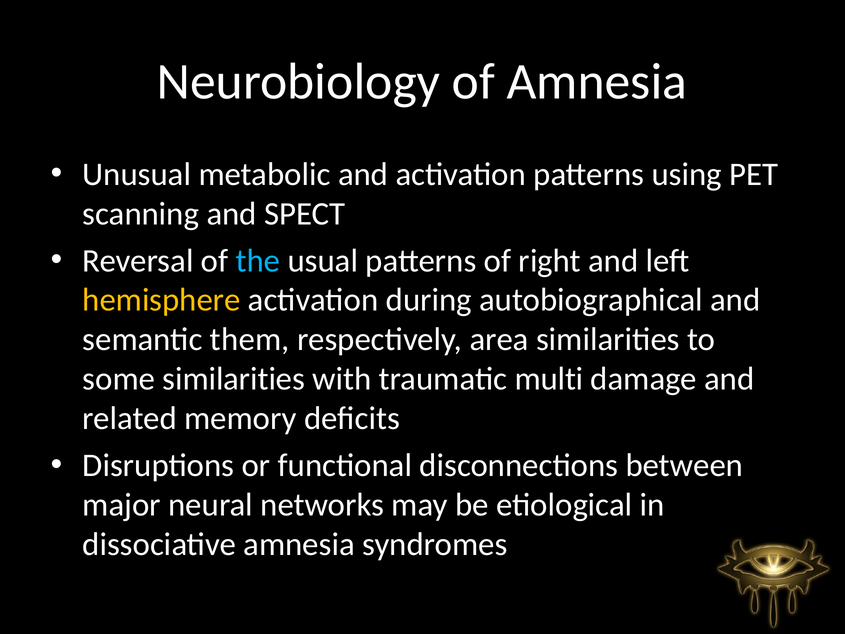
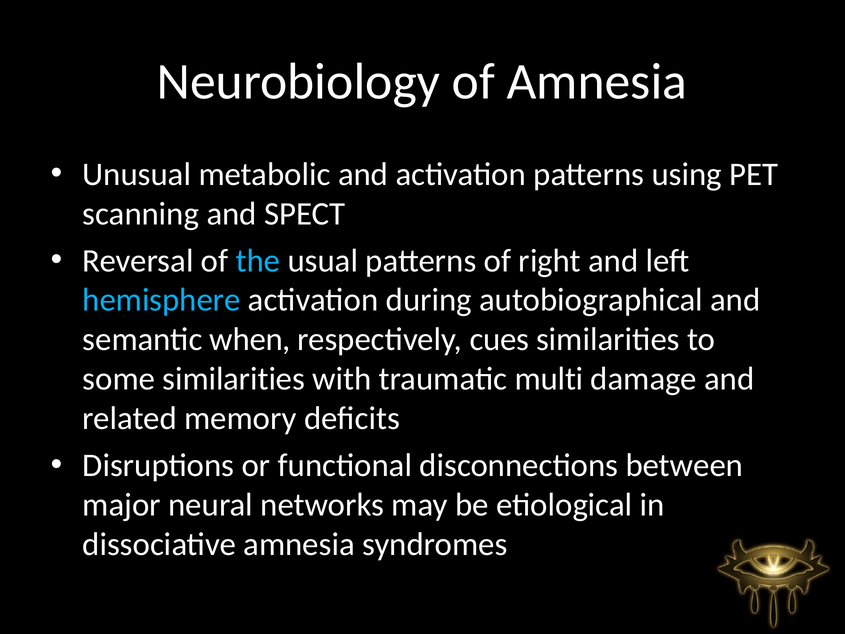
hemisphere colour: yellow -> light blue (161, 300)
them: them -> when (250, 339)
area: area -> cues (499, 339)
